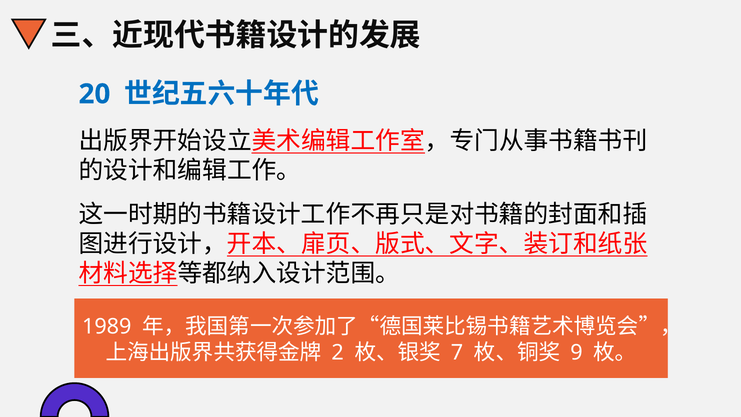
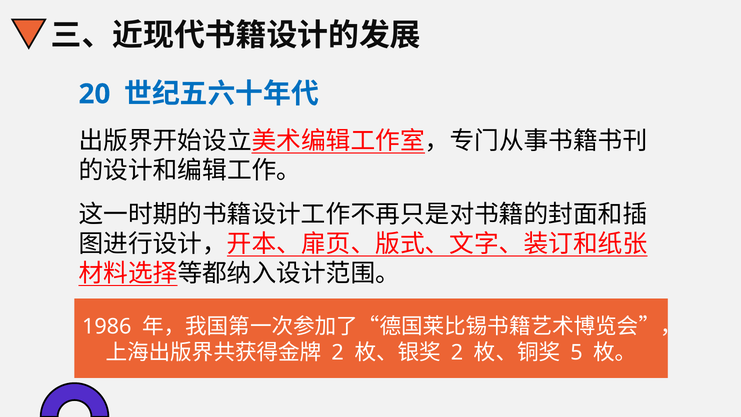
1989: 1989 -> 1986 (107, 327)
7: 7 -> 2 (457, 353)
9: 9 -> 5 (576, 353)
